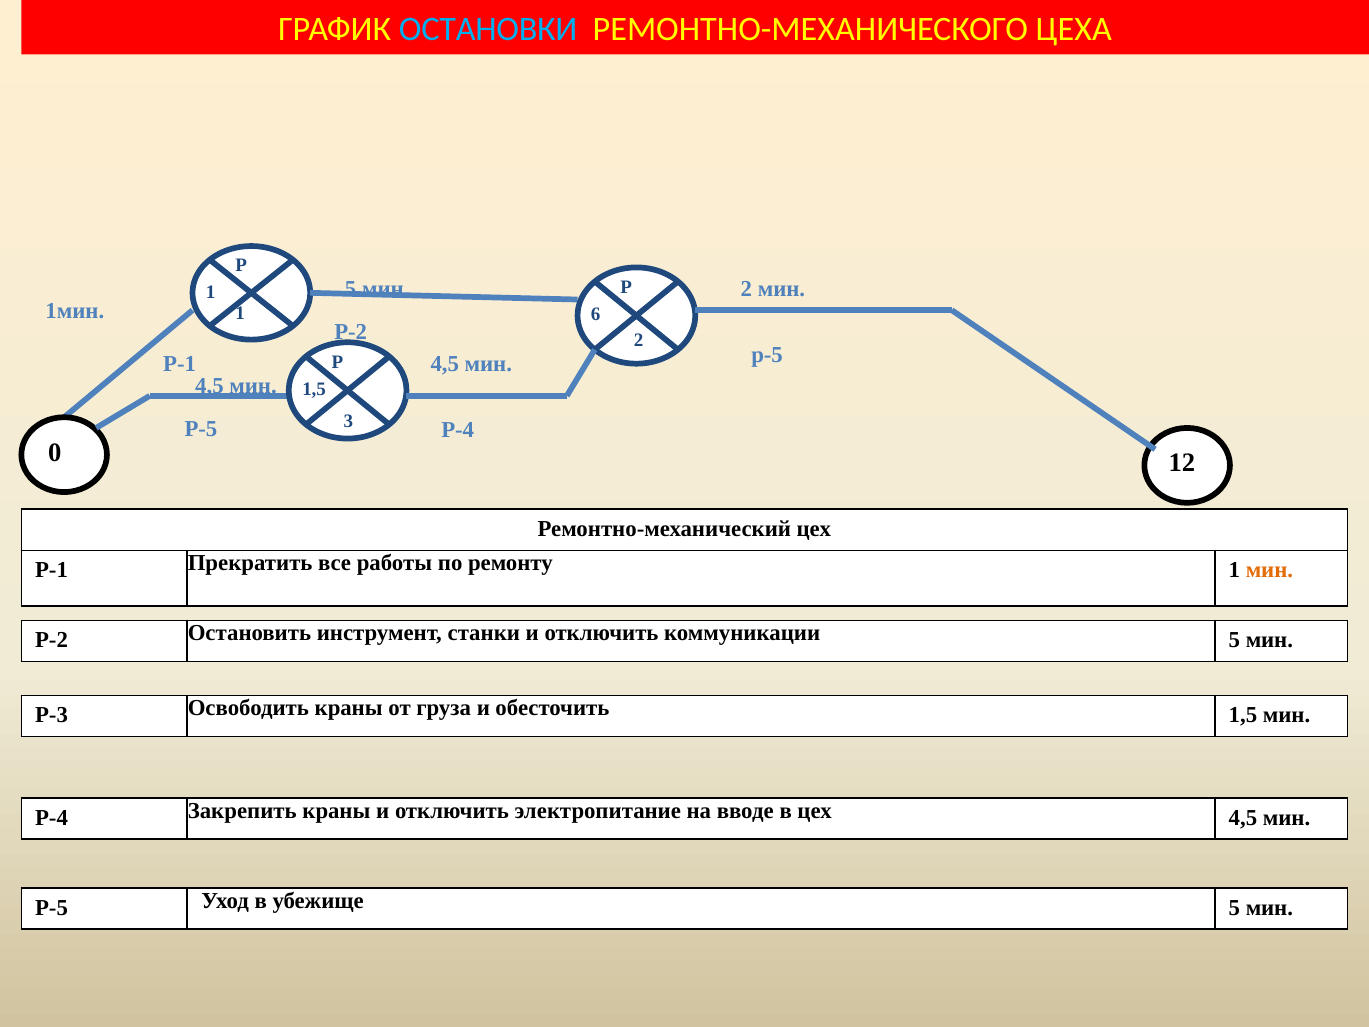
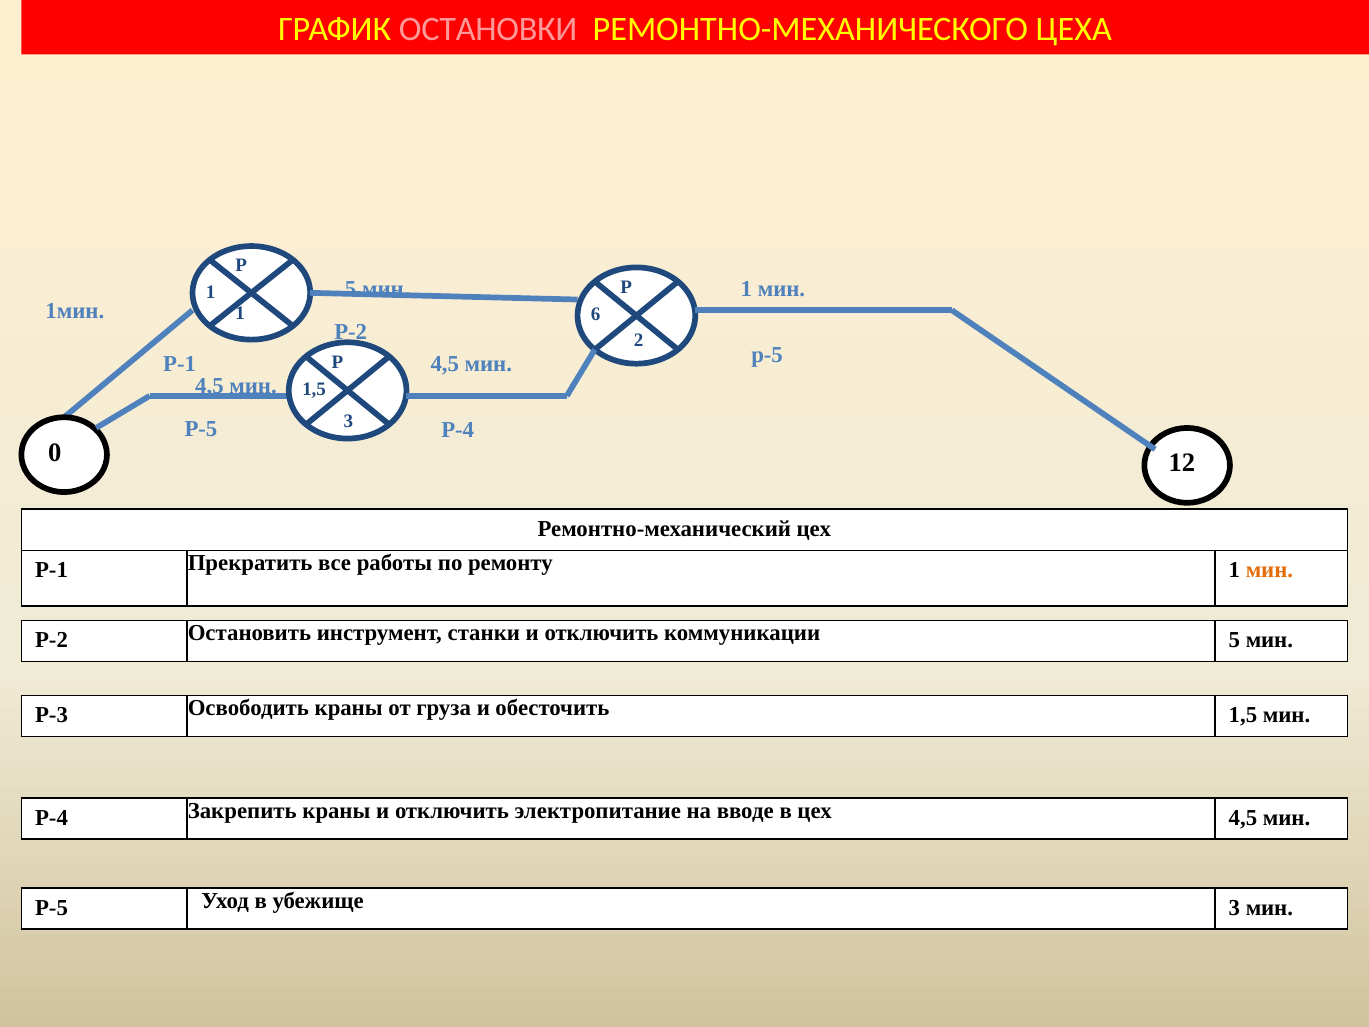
ОСТАНОВКИ colour: light blue -> pink (488, 30)
2: 2 -> 1 (746, 289)
убежище 5: 5 -> 3 (1234, 907)
